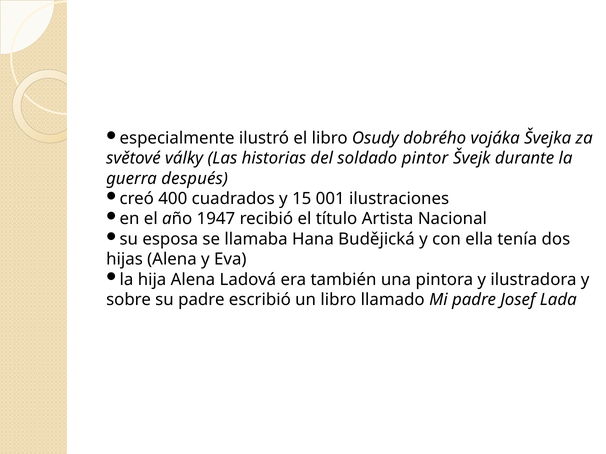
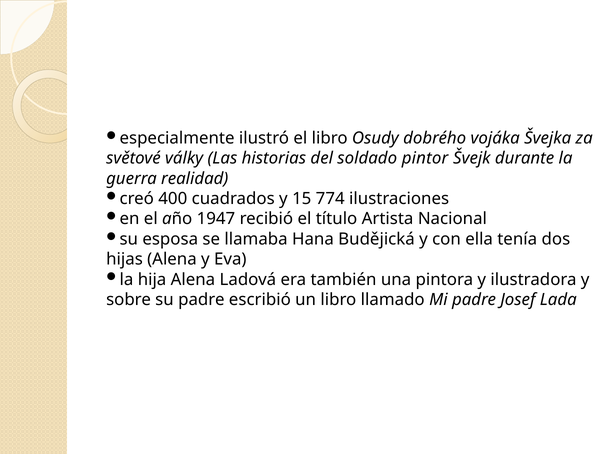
después: después -> realidad (195, 179)
001: 001 -> 774 (330, 199)
